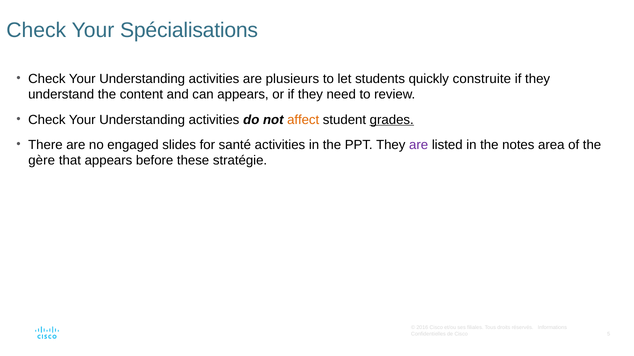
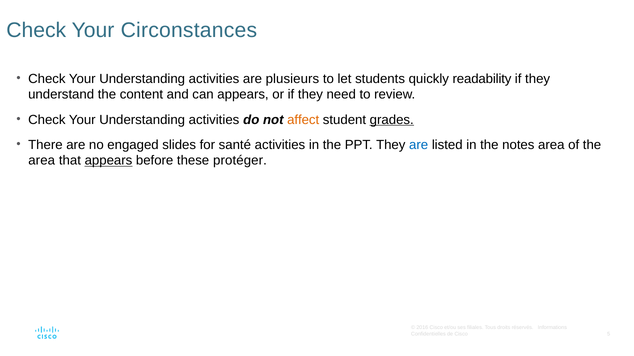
Spécialisations: Spécialisations -> Circonstances (189, 31)
construite: construite -> readability (482, 79)
are colour: purple -> blue (419, 145)
gère: gère -> area (42, 161)
appears underline: none -> present (108, 161)
stratégie: stratégie -> protéger (240, 161)
